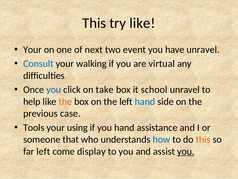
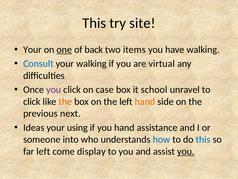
try like: like -> site (142, 23)
one underline: none -> present (64, 49)
next: next -> back (94, 49)
event: event -> items (134, 49)
have unravel: unravel -> walking (203, 49)
you colour: blue -> purple (54, 89)
take: take -> case (105, 89)
help: help -> click (32, 101)
hand colour: blue -> orange (145, 101)
case: case -> next (70, 113)
Tools: Tools -> Ideas (34, 127)
that: that -> into (71, 139)
this colour: orange -> blue (203, 139)
